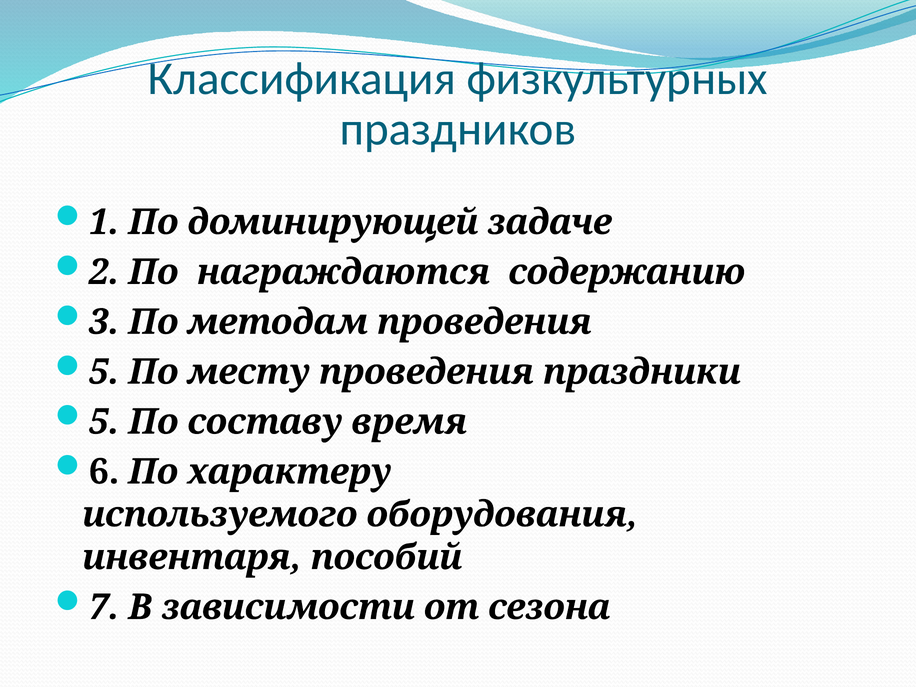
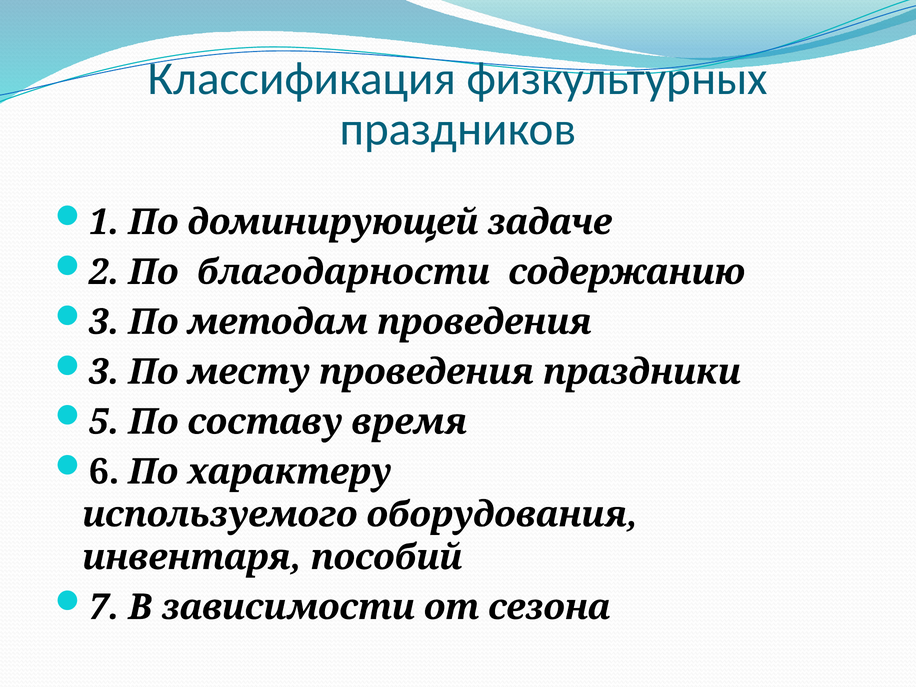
награждаются: награждаются -> благодарности (343, 272)
5: 5 -> 3 (104, 372)
